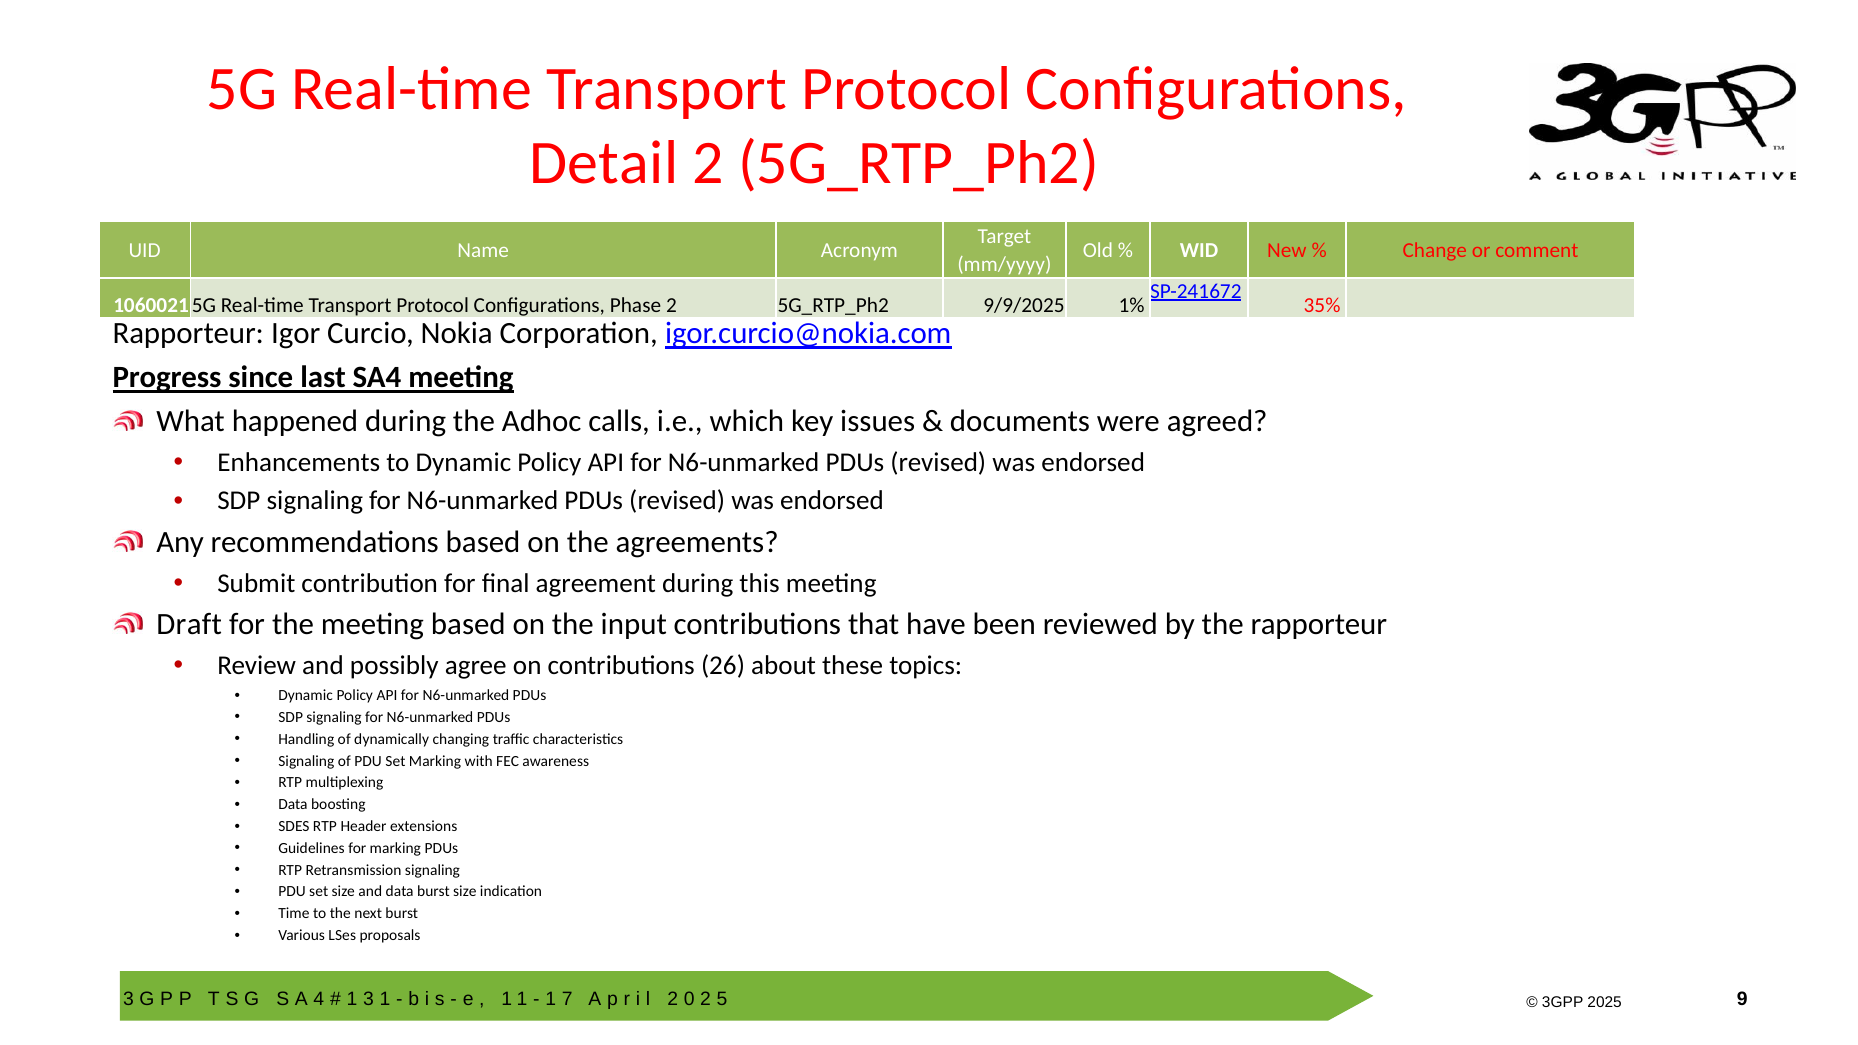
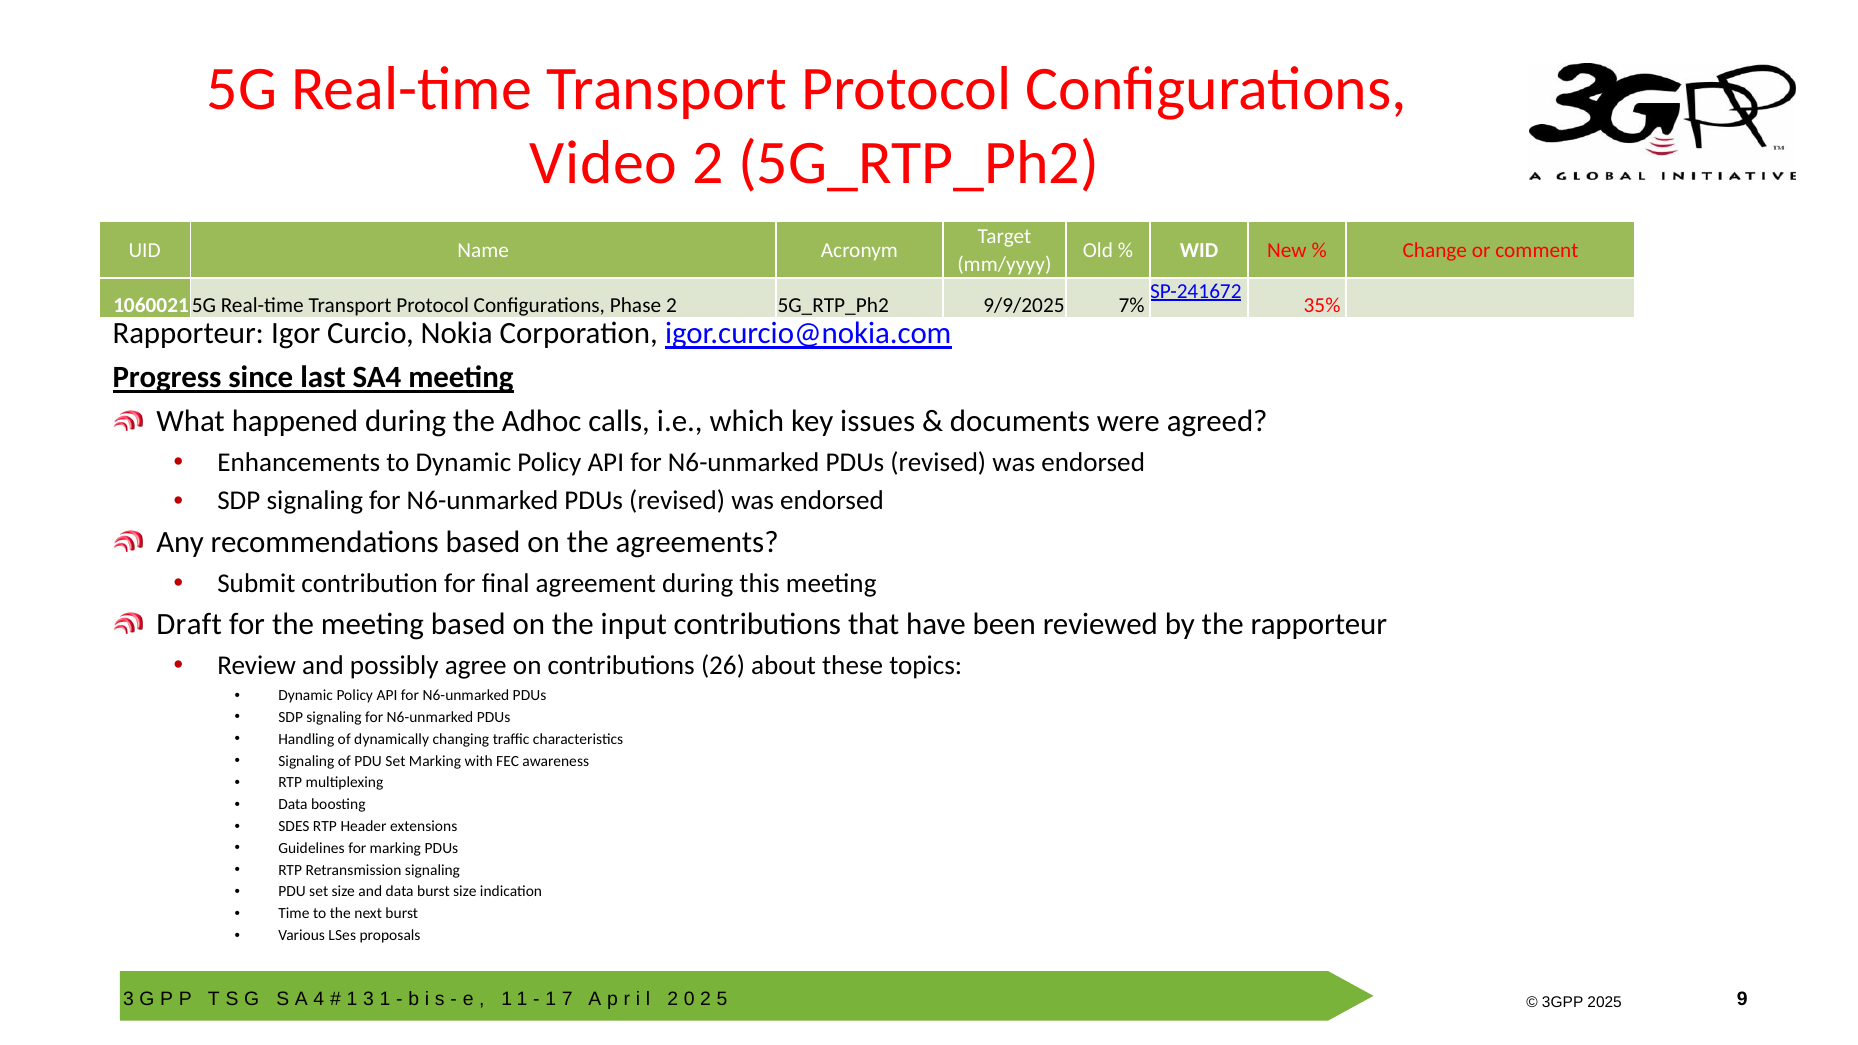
Detail: Detail -> Video (604, 163)
1%: 1% -> 7% (1132, 305)
